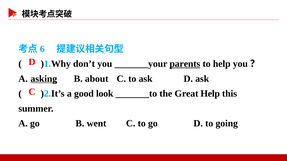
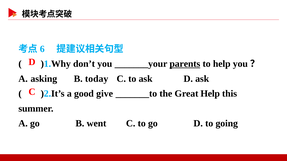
asking underline: present -> none (44, 79)
about: about -> today (97, 79)
look: look -> give (105, 94)
